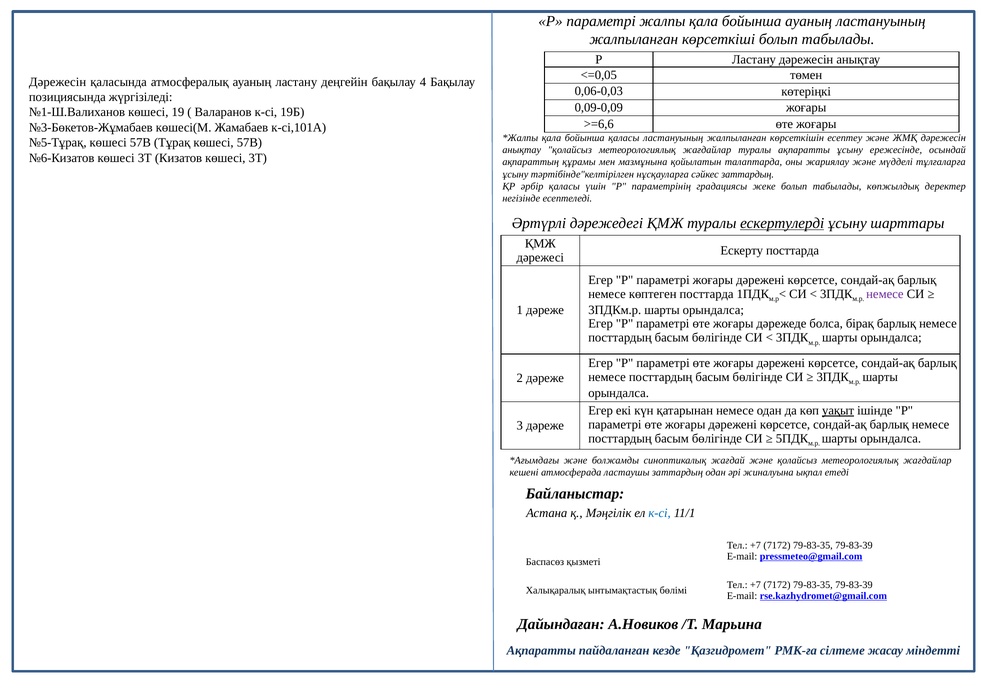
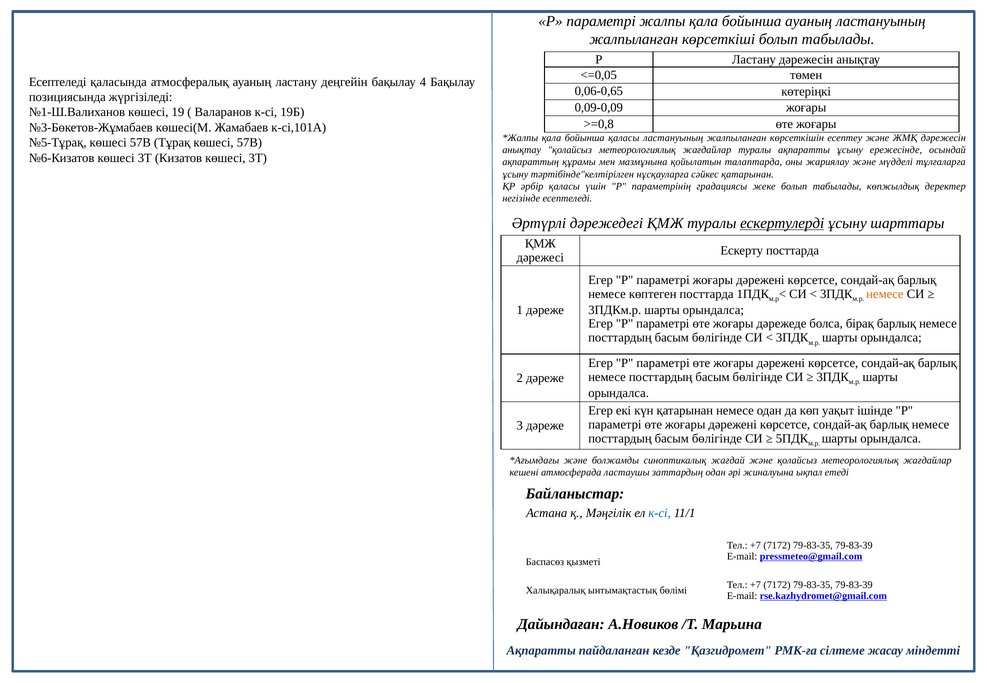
Дәрежесін: Дәрежесін -> Есептеледі (58, 82)
0,06-0,03: 0,06-0,03 -> 0,06-0,65 (599, 91)
>=6,6: >=6,6 -> >=0,8 (599, 124)
сәйкес заттардың: заттардың -> қатарынан (748, 174)
немесе colour: purple -> orange (885, 294)
уақыт underline: present -> none (838, 411)
